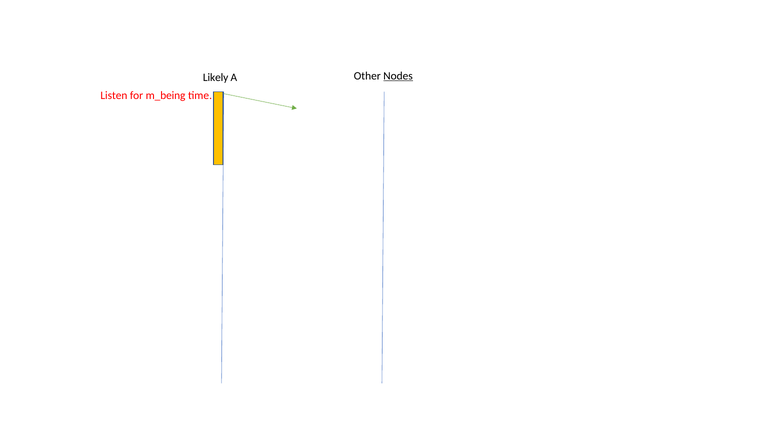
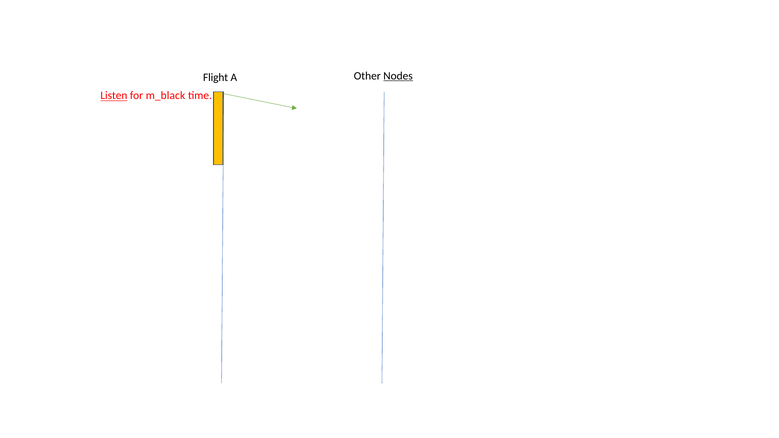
Likely: Likely -> Flight (216, 78)
Listen underline: none -> present (114, 96)
m_being: m_being -> m_black (165, 96)
